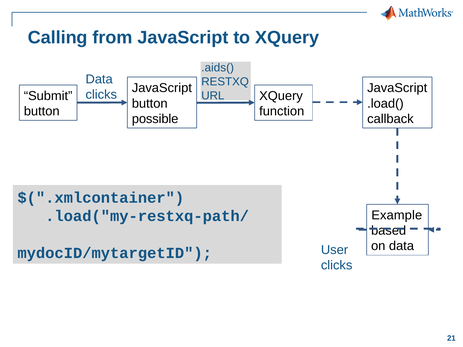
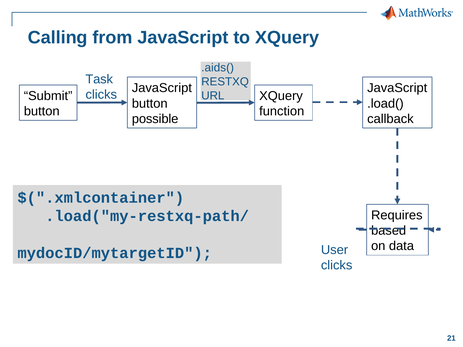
Data: Data -> Task (99, 79)
Example: Example -> Requires (397, 215)
